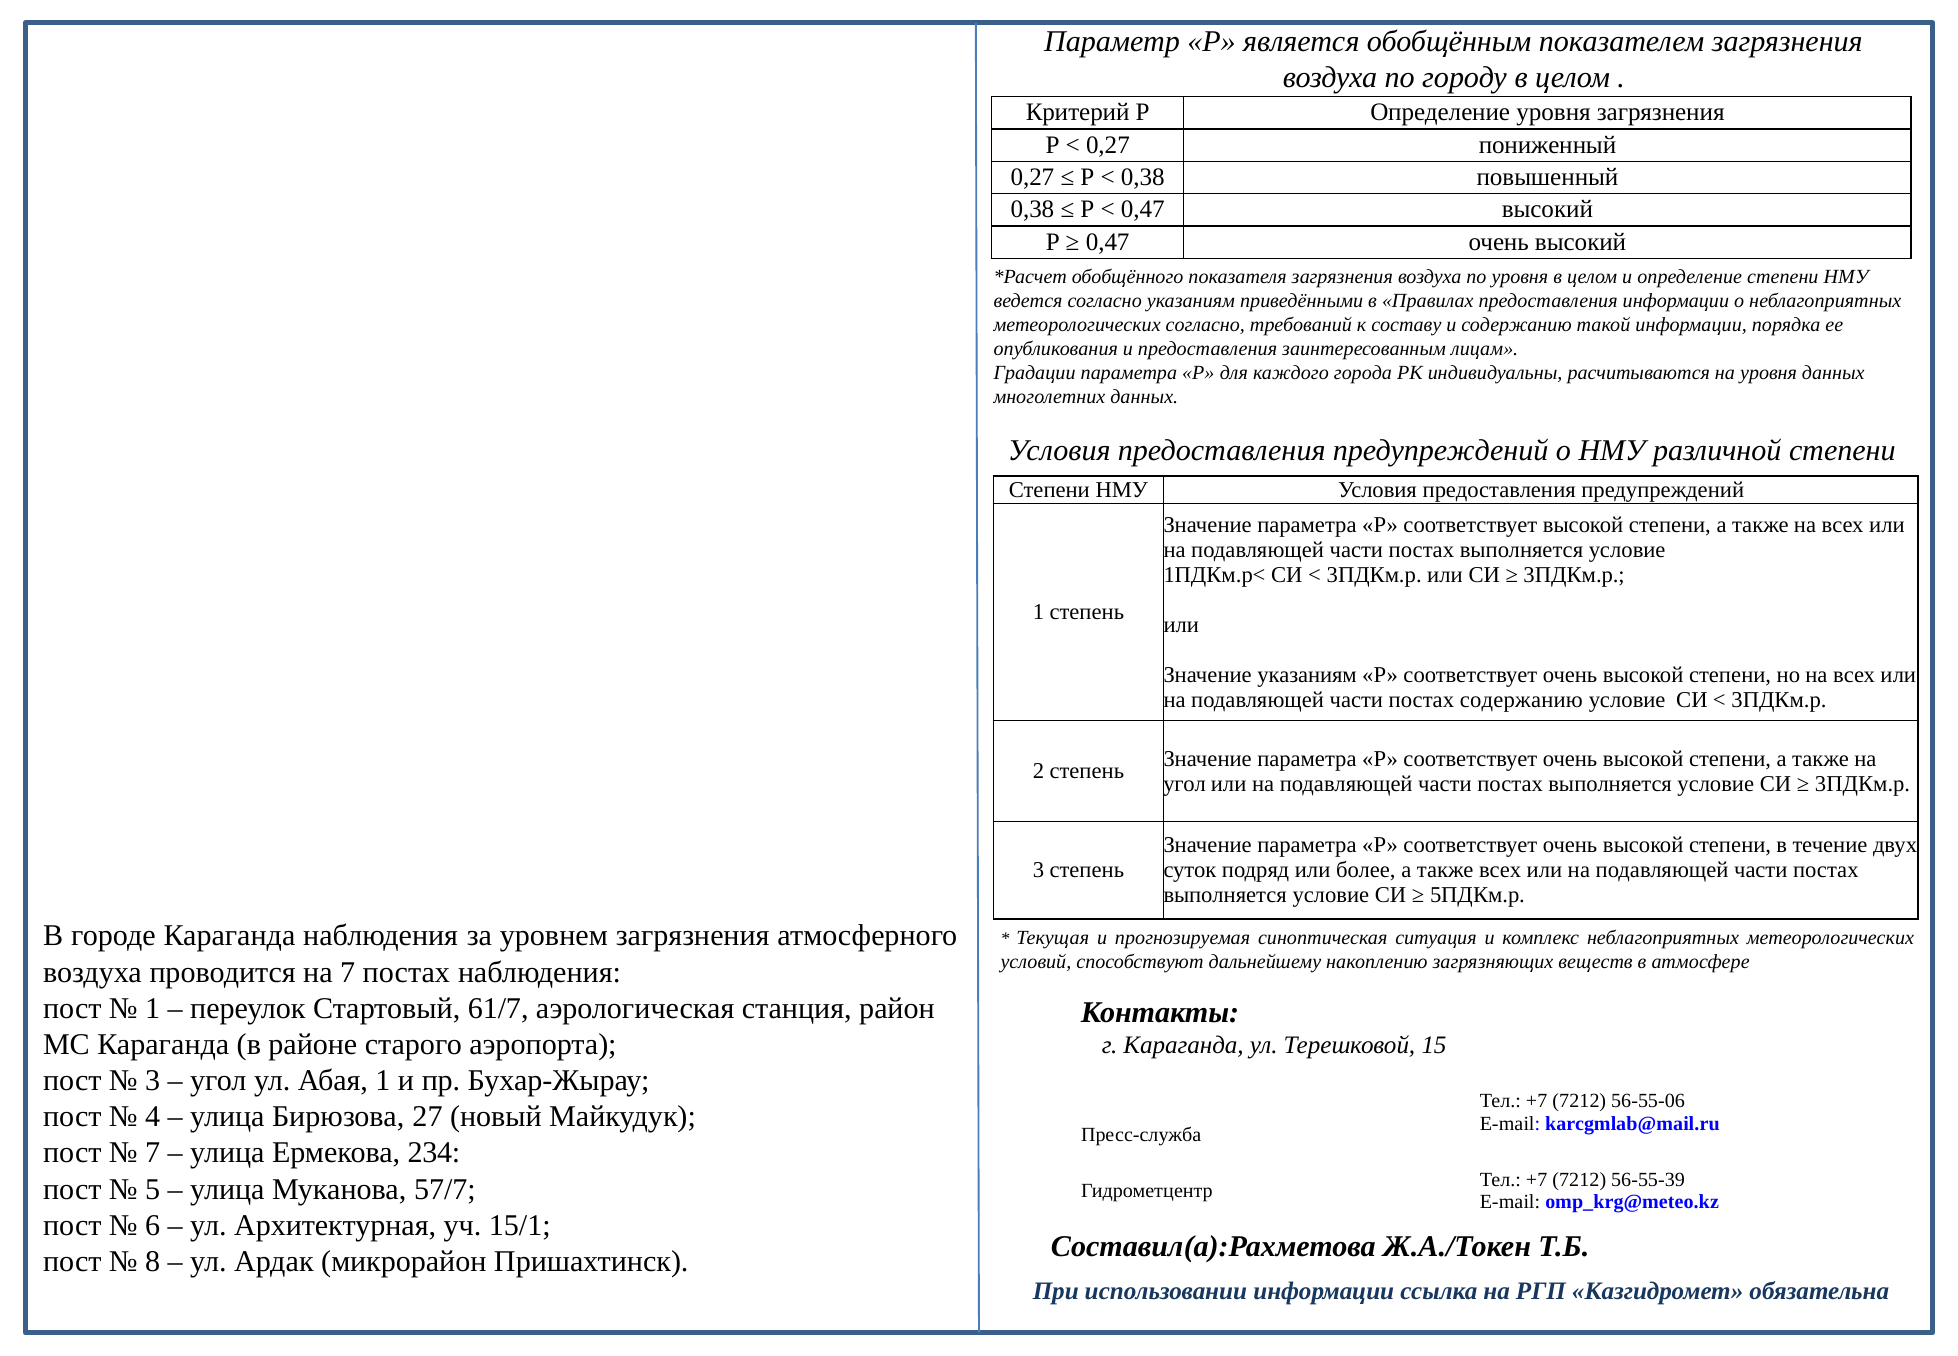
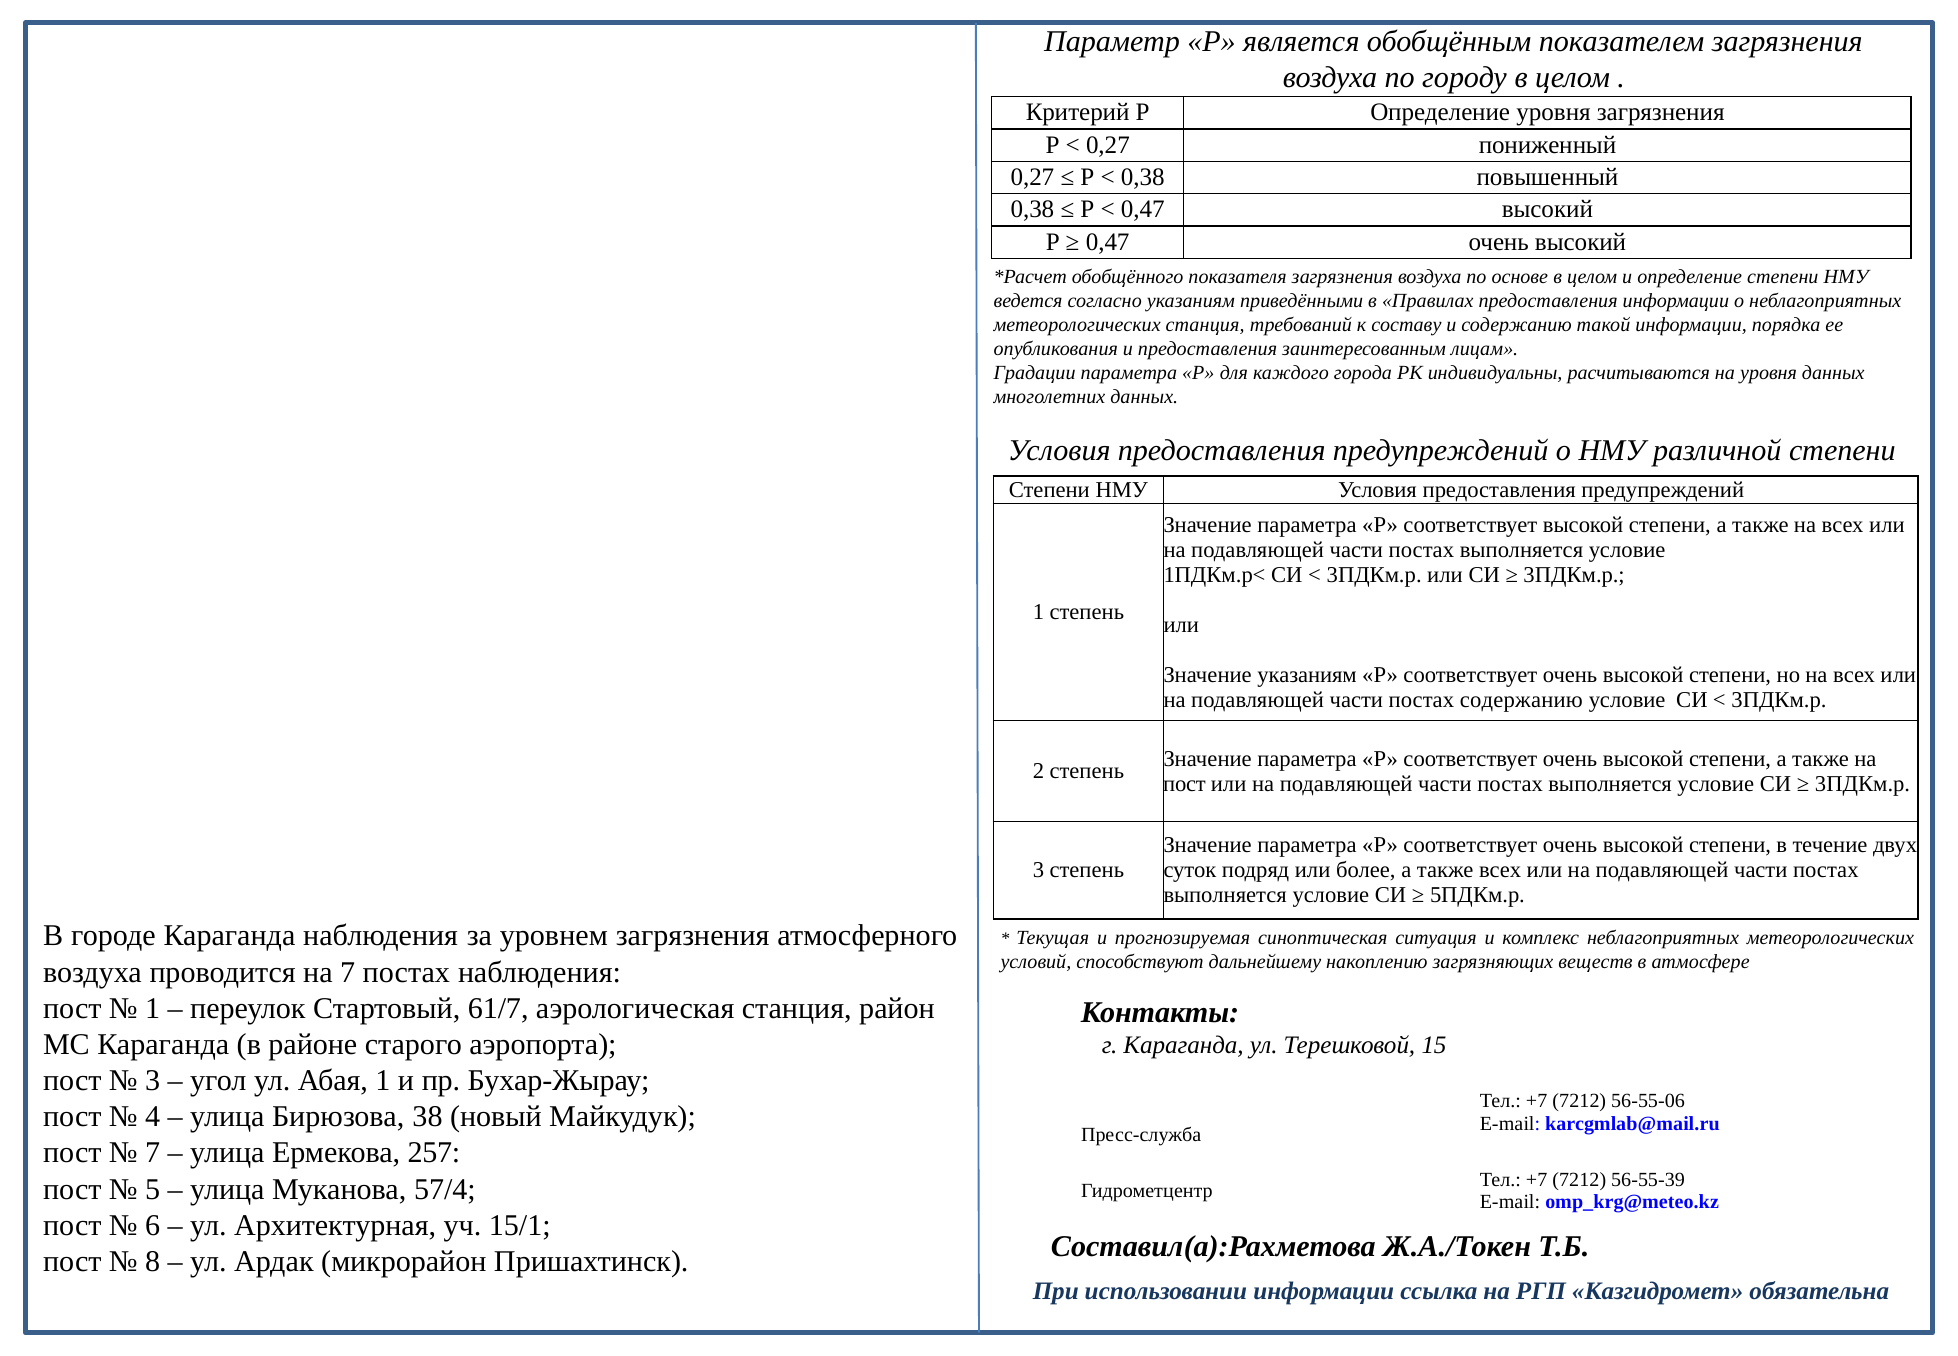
по уровня: уровня -> основе (1520, 277)
метеорологических согласно: согласно -> станция (1205, 325)
угол: угол -> пост (1185, 783)
27: 27 -> 38 (428, 1116)
234: 234 -> 257 (434, 1153)
57/7: 57/7 -> 57/4 (445, 1189)
